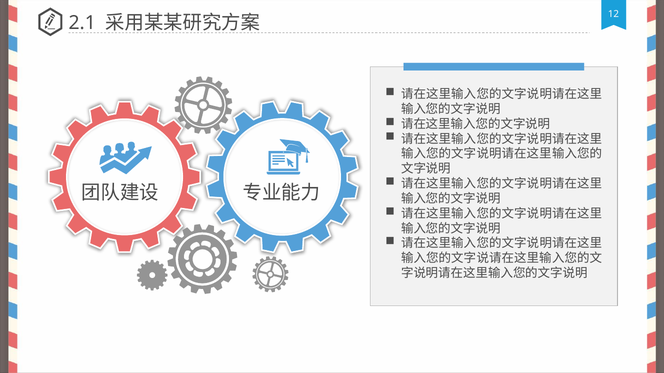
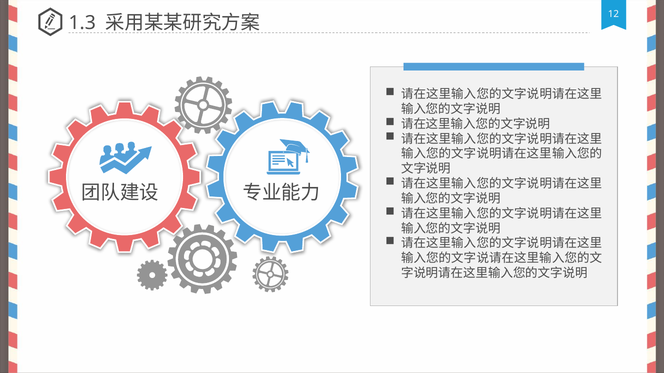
2.1: 2.1 -> 1.3 (82, 23)
